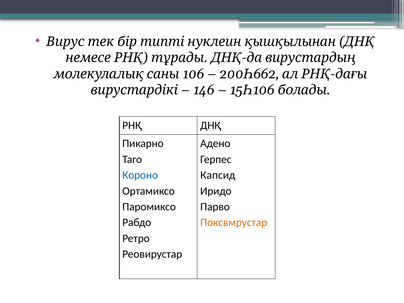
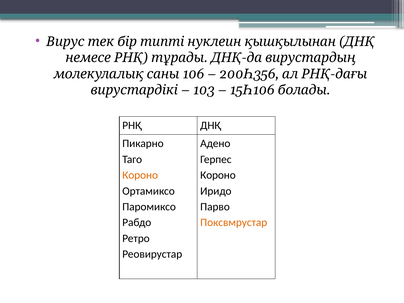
662: 662 -> 356 (266, 74)
146: 146 -> 103 (204, 90)
Короно colour: blue -> orange (140, 175)
Капсид: Капсид -> Короно (218, 175)
